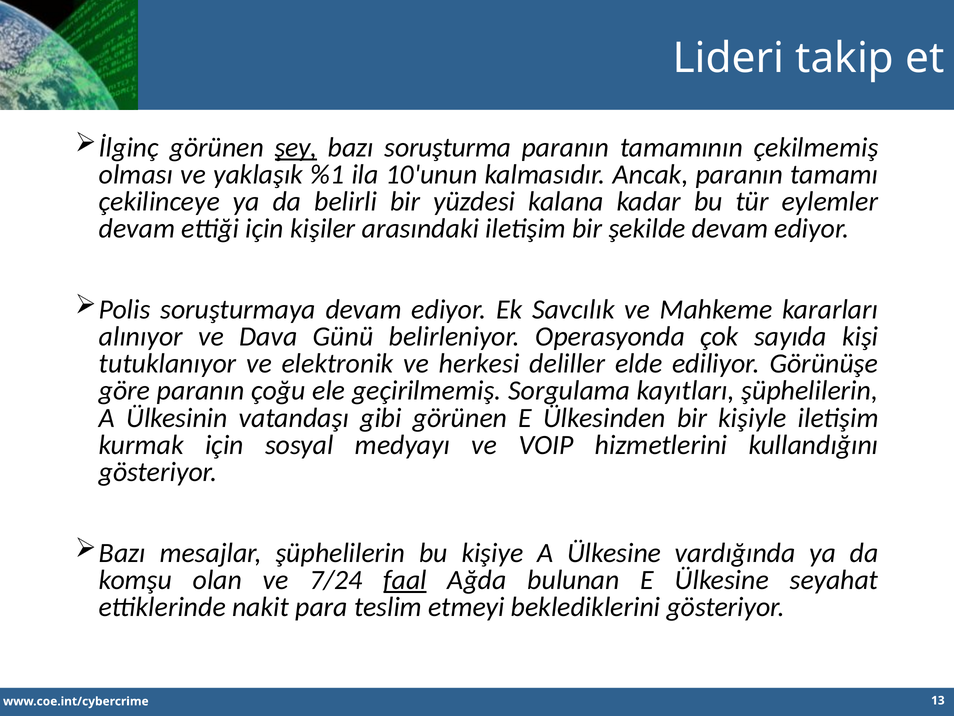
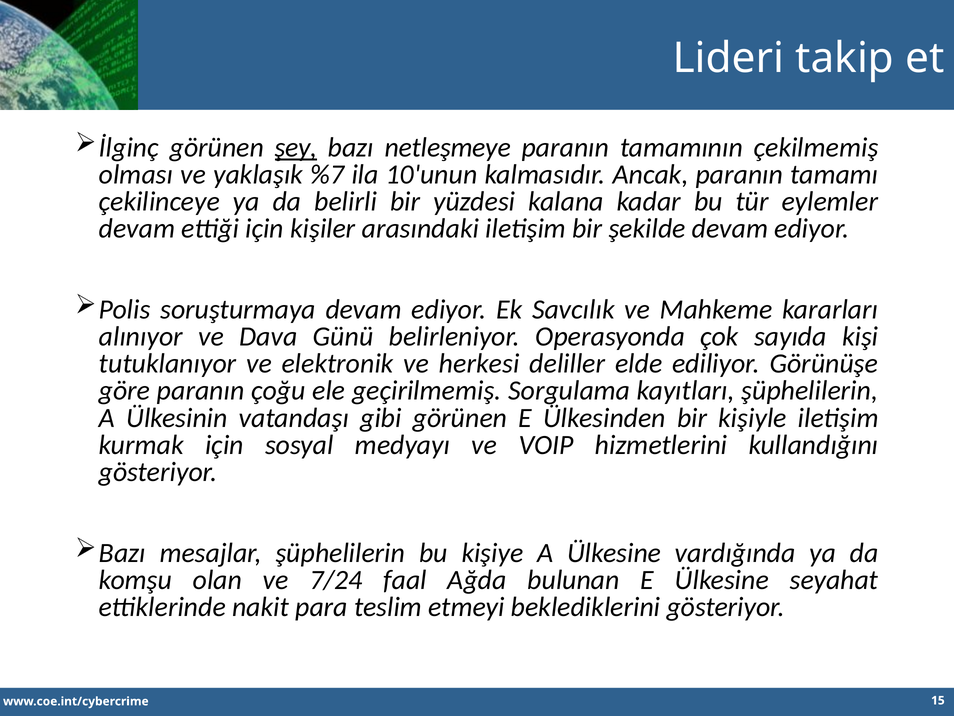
soruşturma: soruşturma -> netleşmeye (448, 147)
%1: %1 -> %7 (327, 174)
faal underline: present -> none (405, 580)
13: 13 -> 15 (938, 700)
